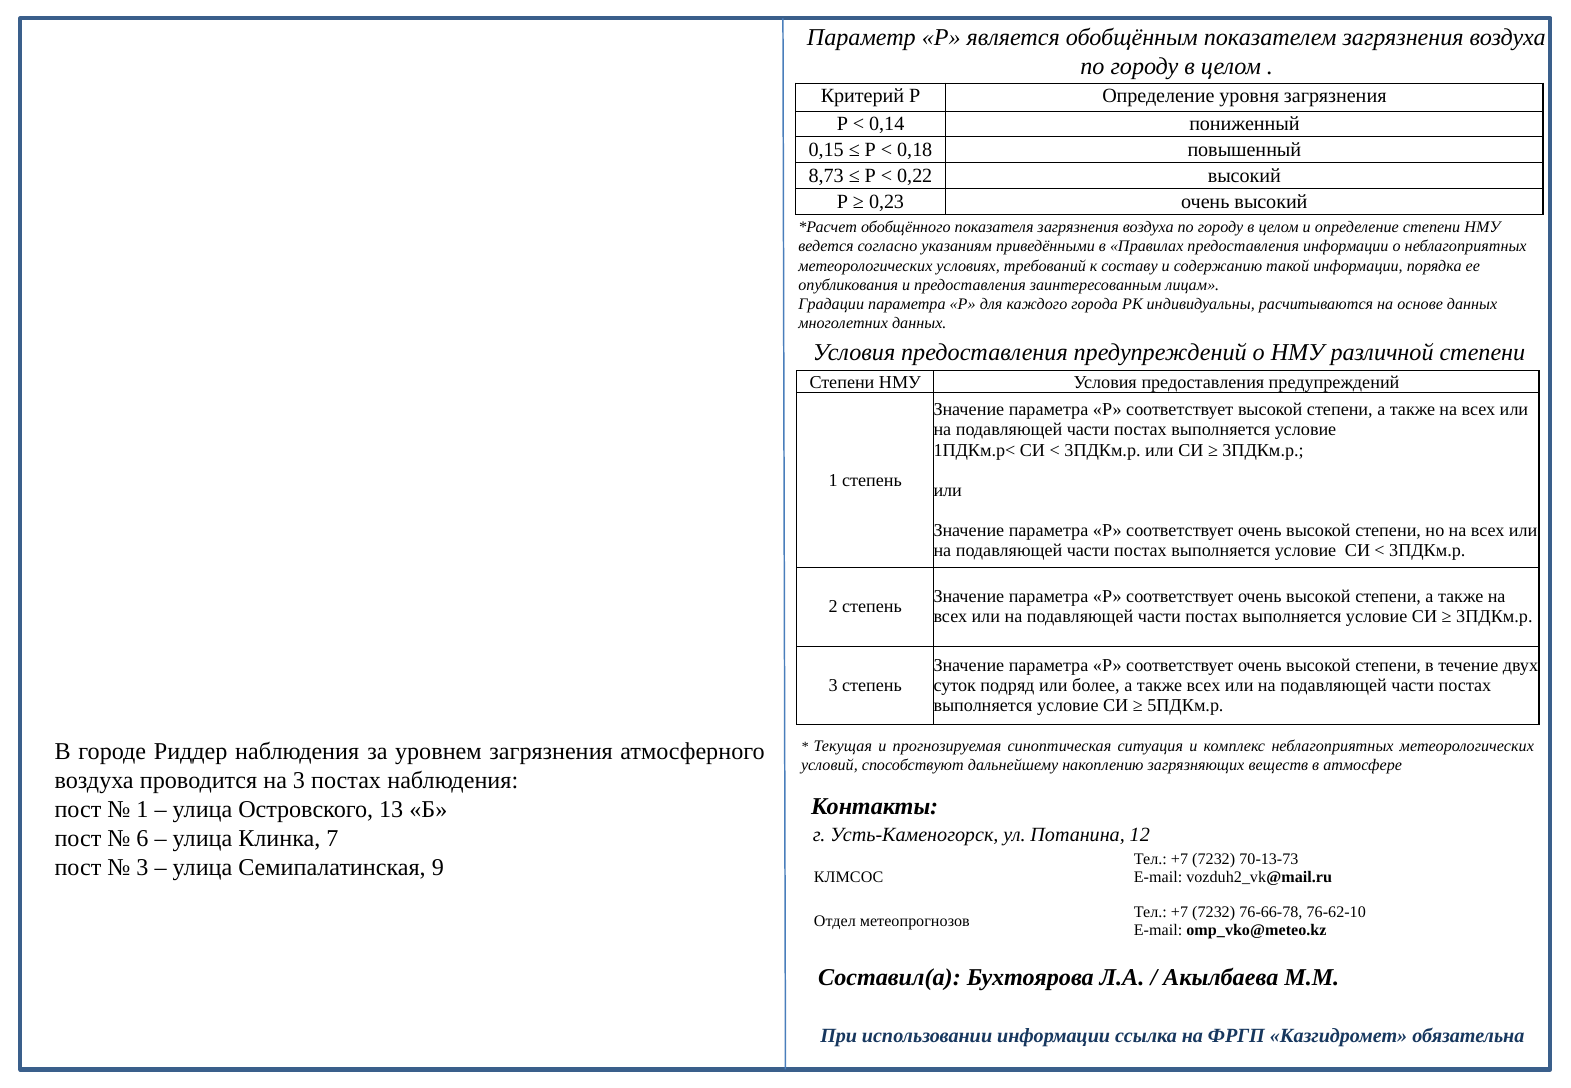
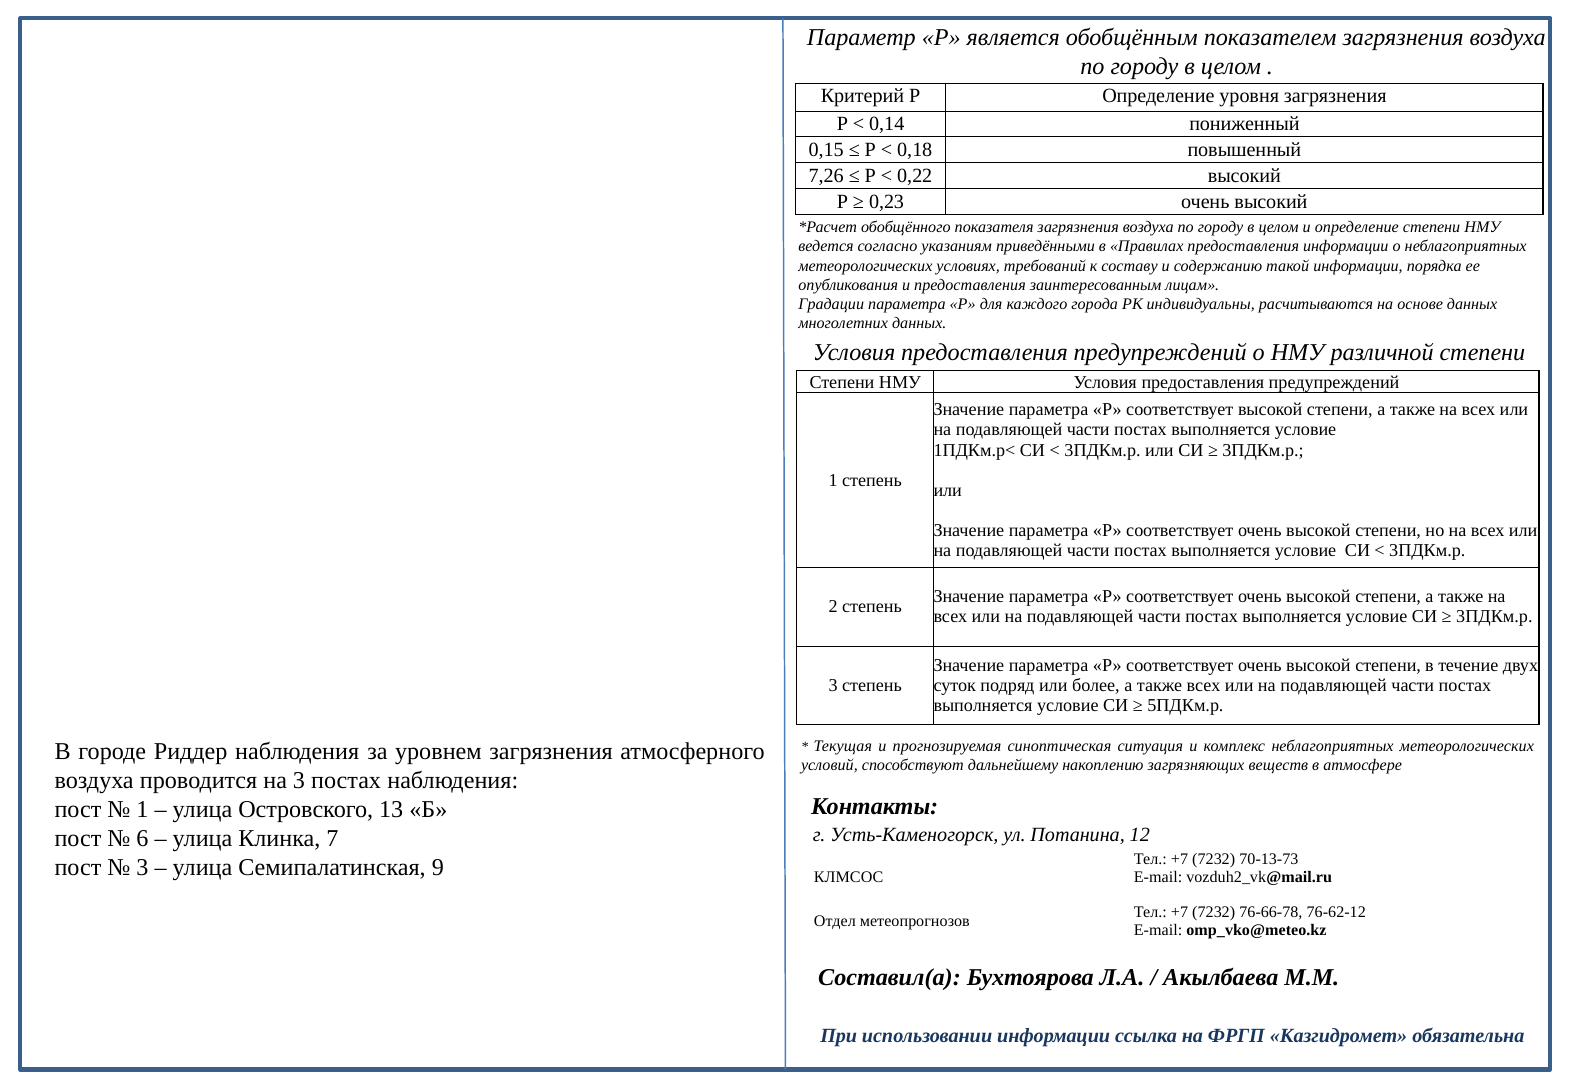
8,73: 8,73 -> 7,26 (826, 176)
76-62-10: 76-62-10 -> 76-62-12 (1336, 912)
